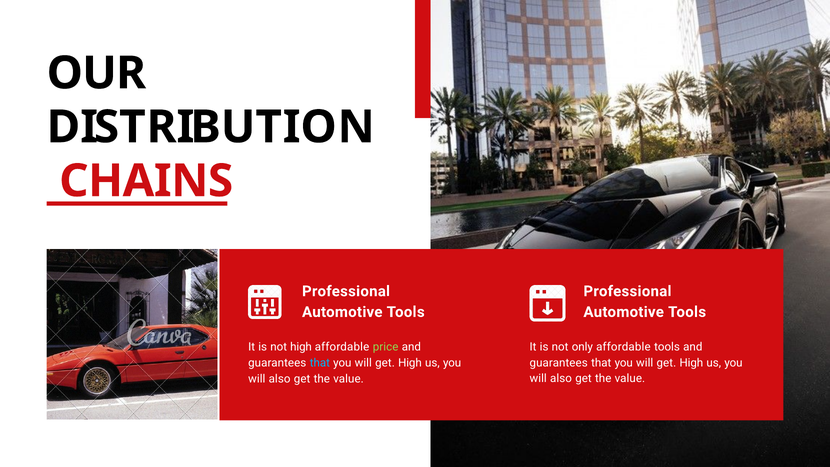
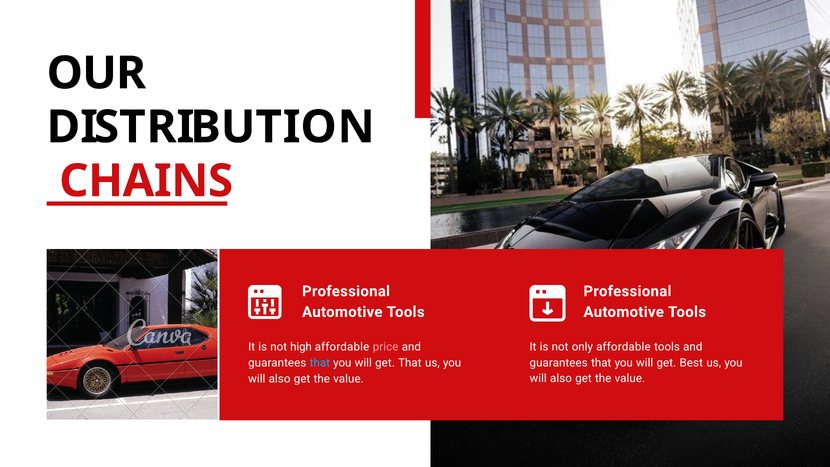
price colour: light green -> pink (386, 347)
High: High -> Best (691, 363)
High: High -> That (410, 363)
